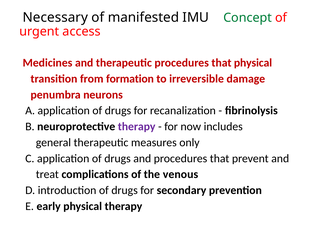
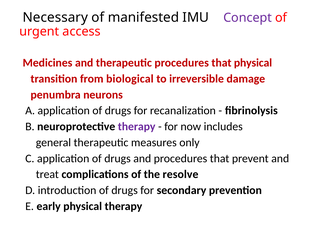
Concept colour: green -> purple (248, 18)
formation: formation -> biological (130, 79)
venous: venous -> resolve (181, 175)
